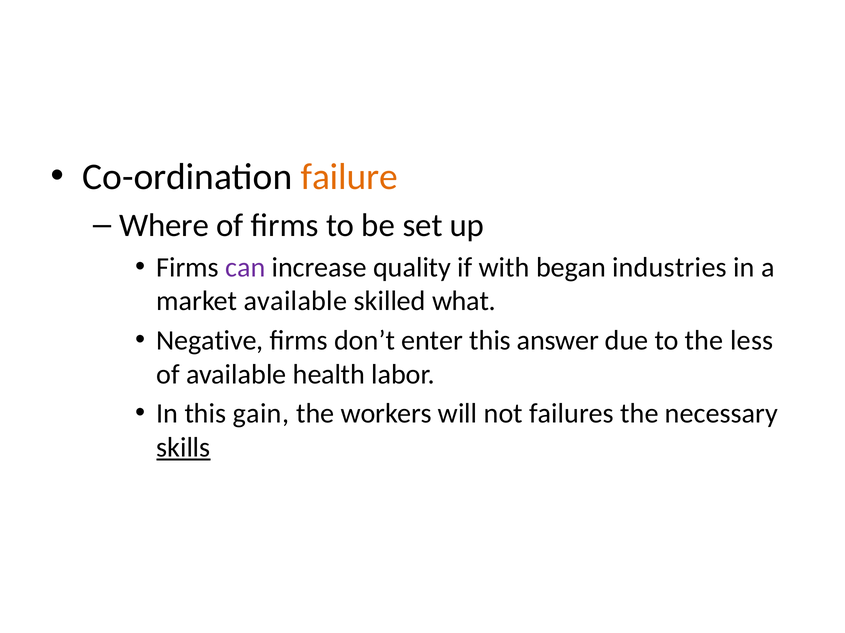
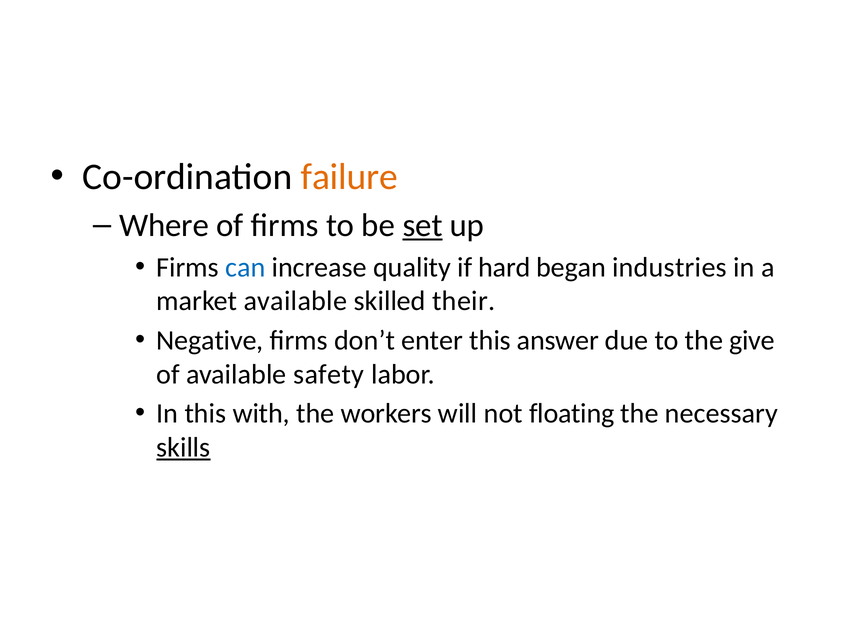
set underline: none -> present (423, 226)
can colour: purple -> blue (245, 268)
with: with -> hard (504, 268)
what: what -> their (464, 302)
less: less -> give (752, 341)
health: health -> safety (329, 375)
gain: gain -> with (261, 414)
failures: failures -> floating (572, 414)
